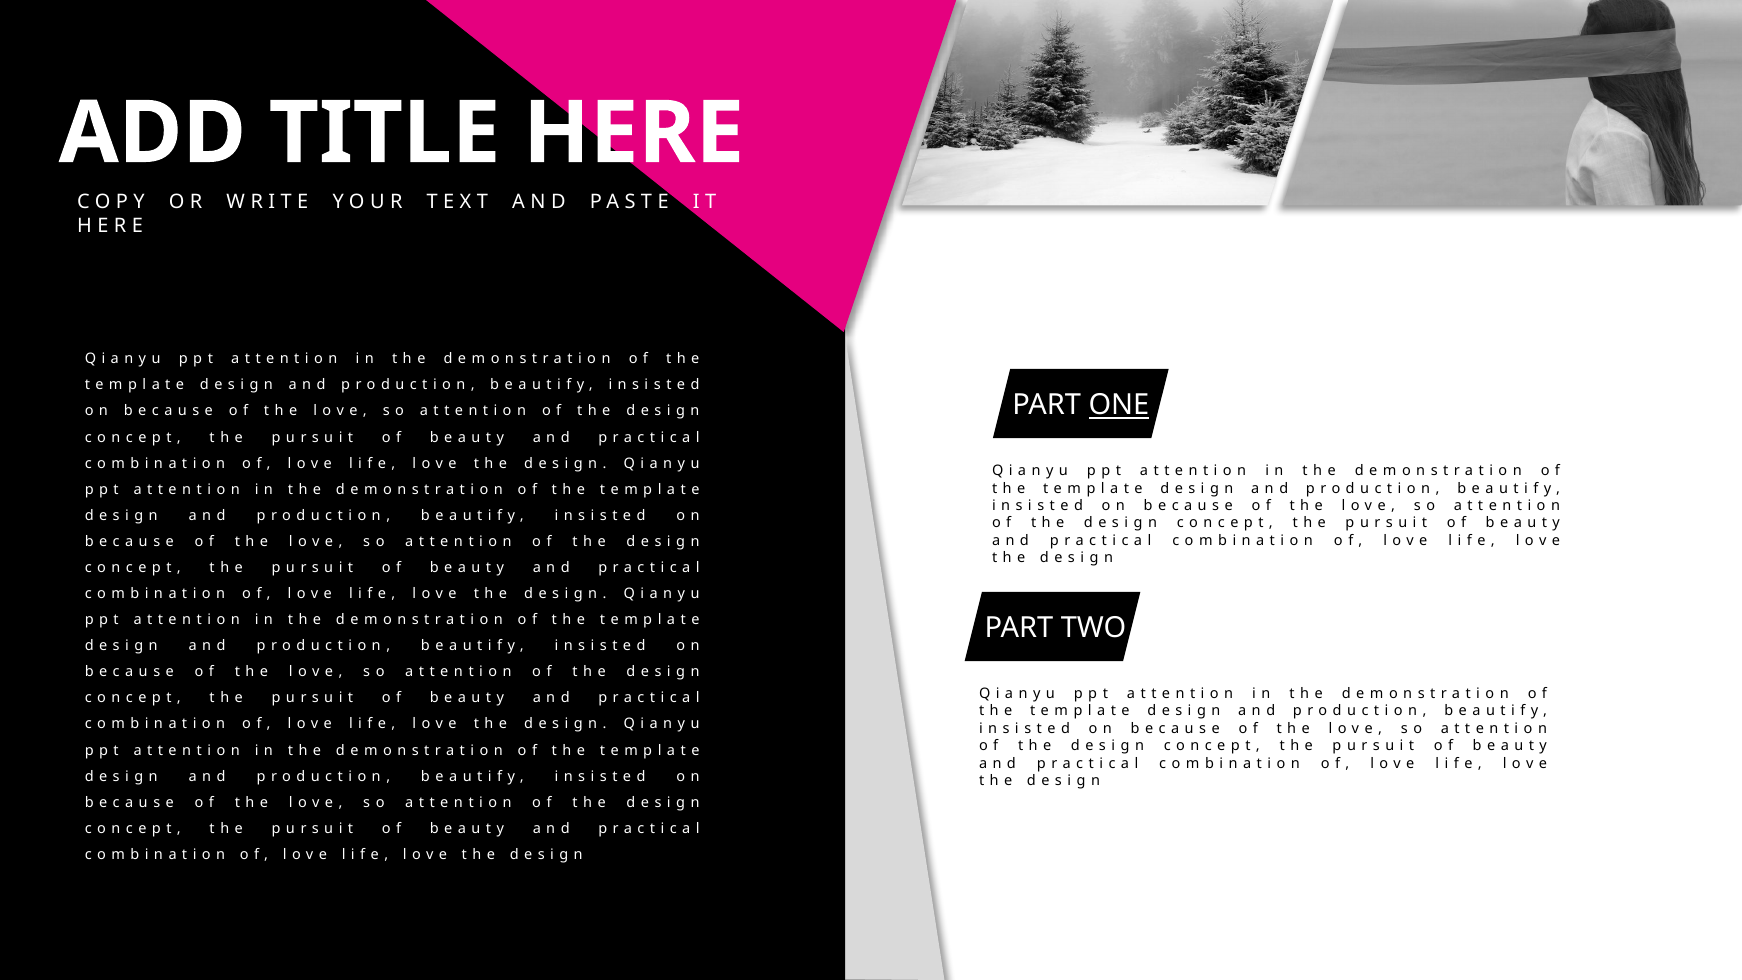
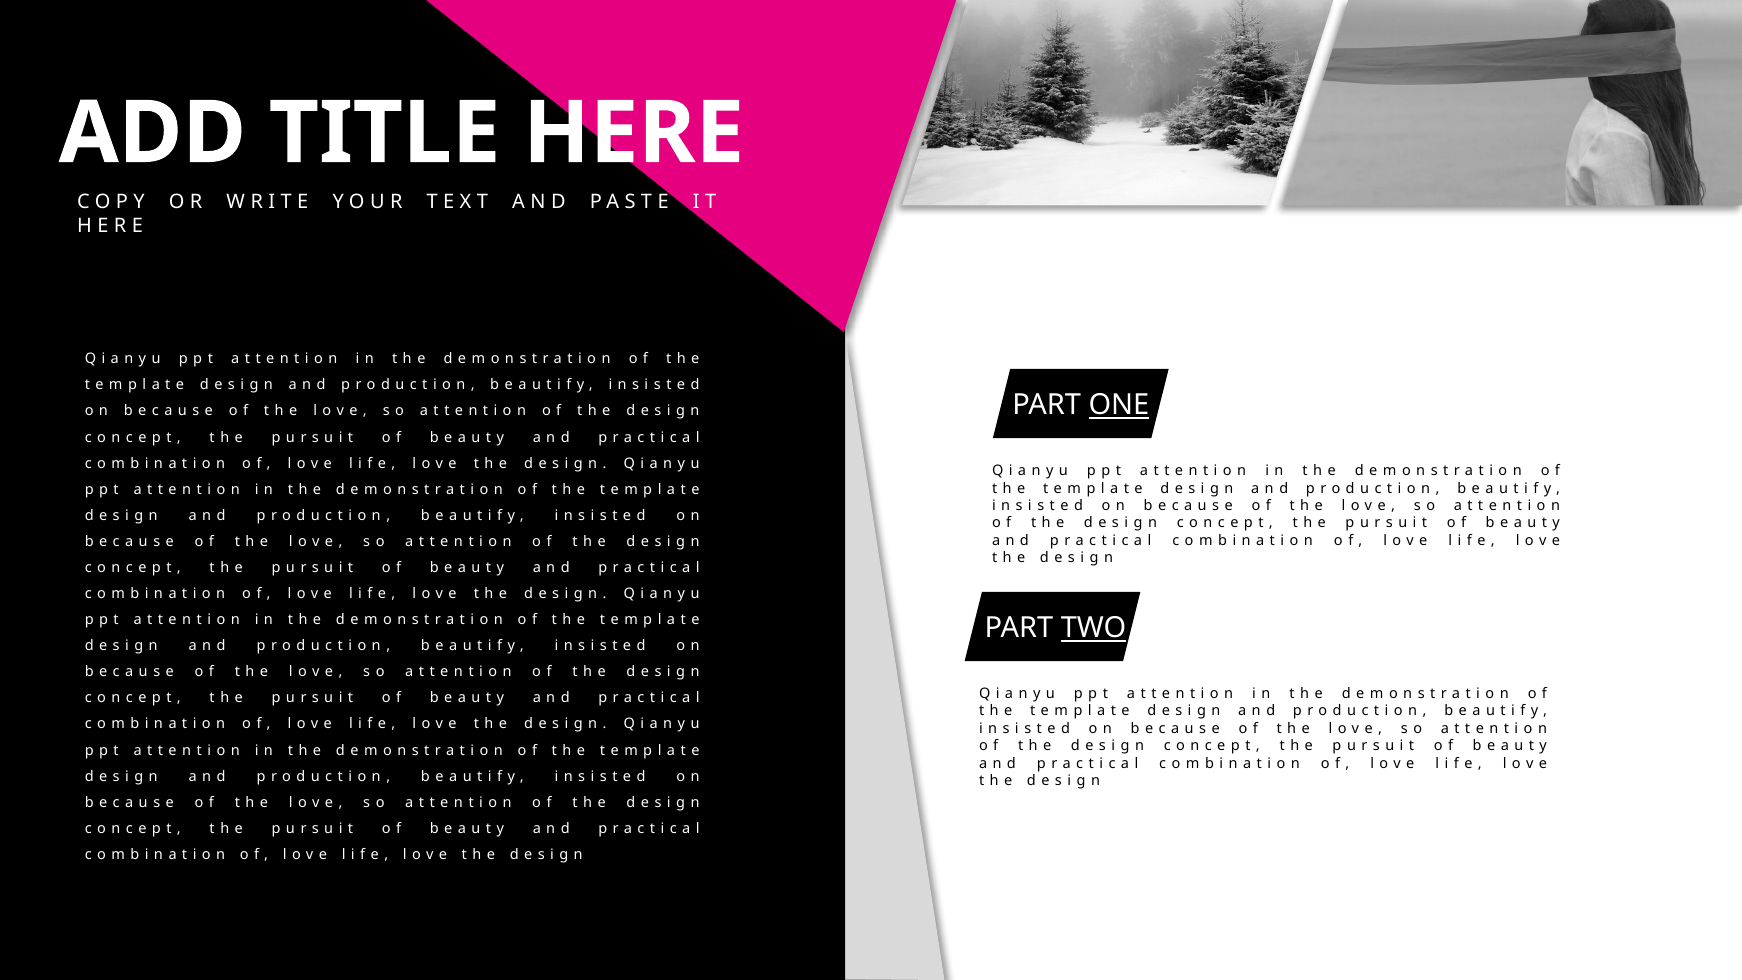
TWO underline: none -> present (1094, 628)
